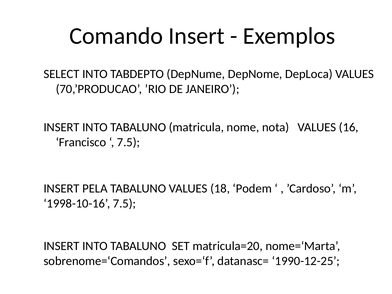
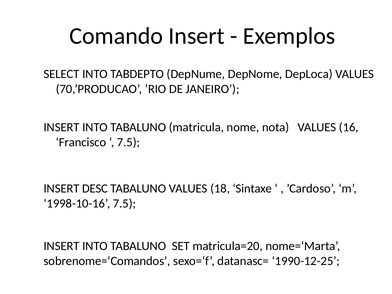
PELA: PELA -> DESC (95, 189)
Podem: Podem -> Sintaxe (252, 189)
